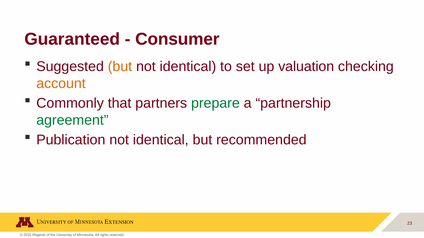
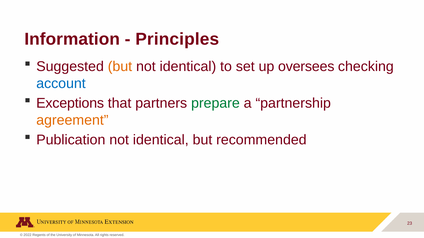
Guaranteed: Guaranteed -> Information (72, 39)
Consumer: Consumer -> Principles (177, 39)
valuation: valuation -> oversees (306, 67)
account colour: orange -> blue (61, 84)
Commonly: Commonly -> Exceptions (70, 103)
agreement colour: green -> orange (72, 120)
